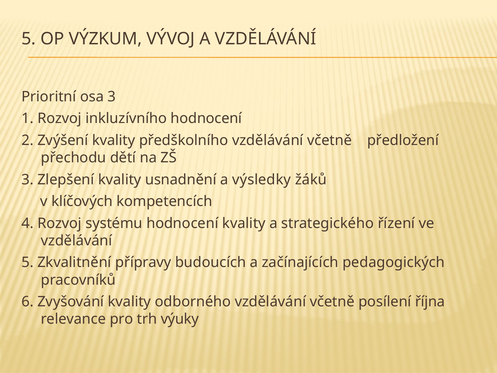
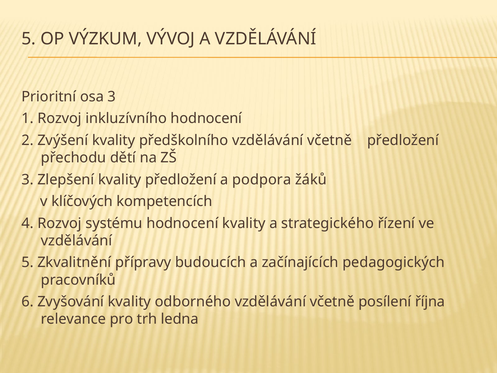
kvality usnadnění: usnadnění -> předložení (181, 179)
výsledky: výsledky -> podpora (262, 179)
výuky: výuky -> ledna (180, 319)
